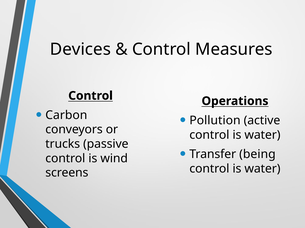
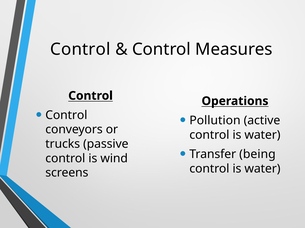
Devices: Devices -> Control (80, 49)
Carbon: Carbon -> Control (66, 115)
